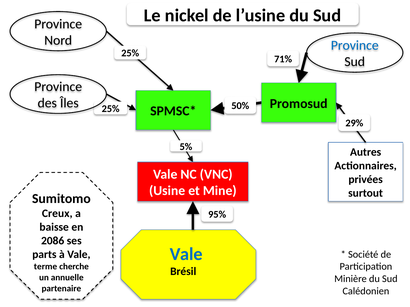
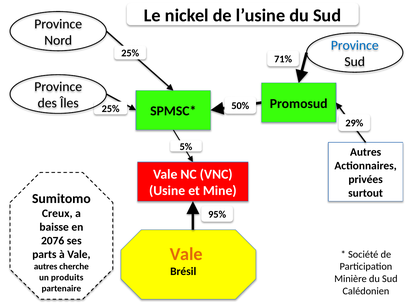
2086: 2086 -> 2076 (53, 241)
Vale colour: blue -> orange (186, 255)
terme: terme -> autres (46, 267)
annuelle: annuelle -> produits (67, 278)
